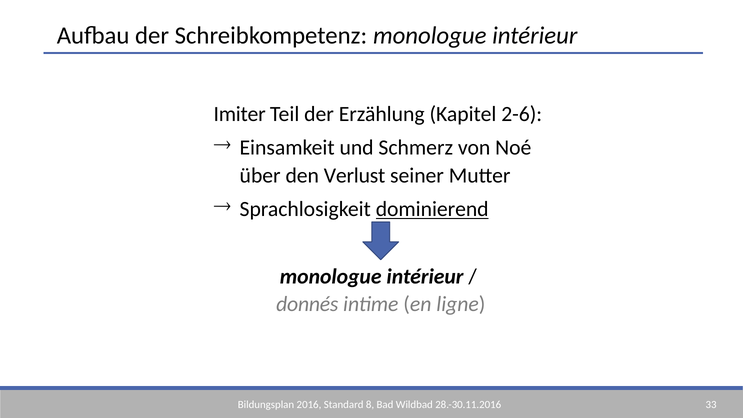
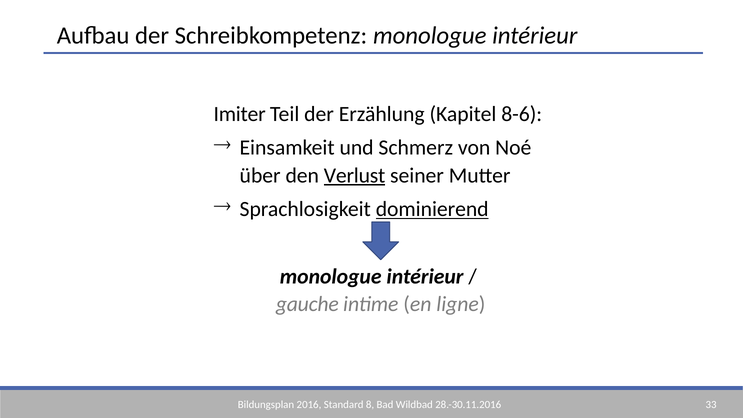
2-6: 2-6 -> 8-6 (522, 114)
Verlust underline: none -> present (355, 175)
donnés: donnés -> gauche (307, 304)
